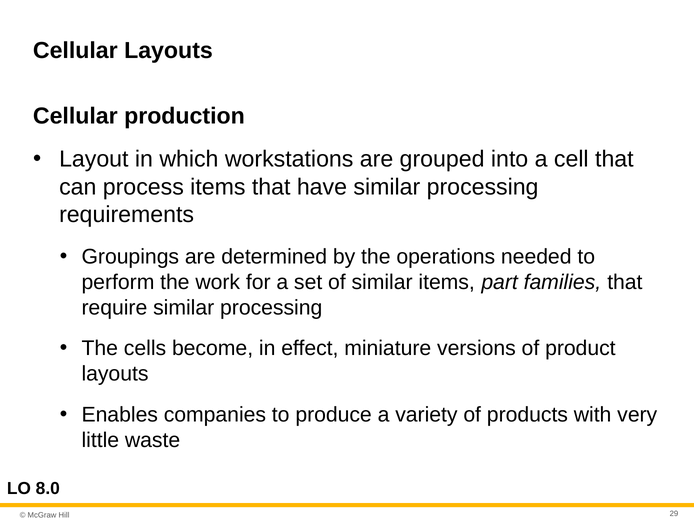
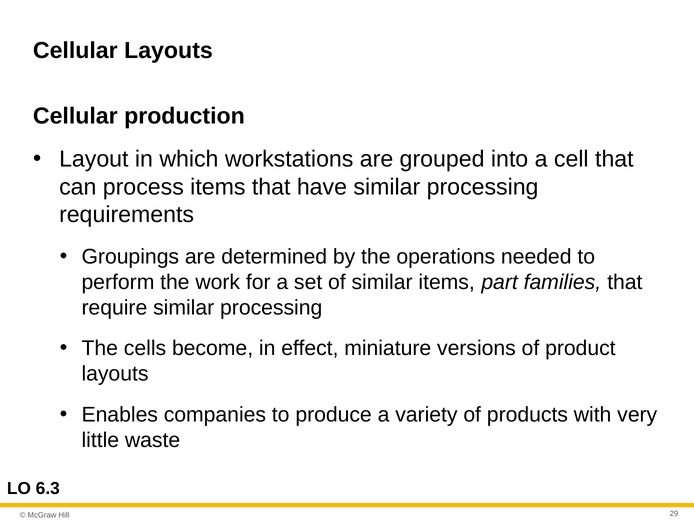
8.0: 8.0 -> 6.3 (48, 488)
